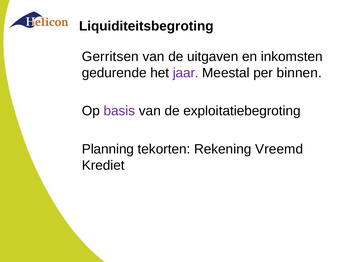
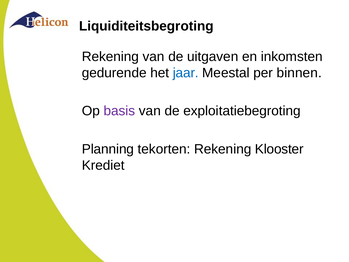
Gerritsen: Gerritsen -> Rekening (110, 57)
jaar colour: purple -> blue (186, 73)
Vreemd: Vreemd -> Klooster (279, 149)
